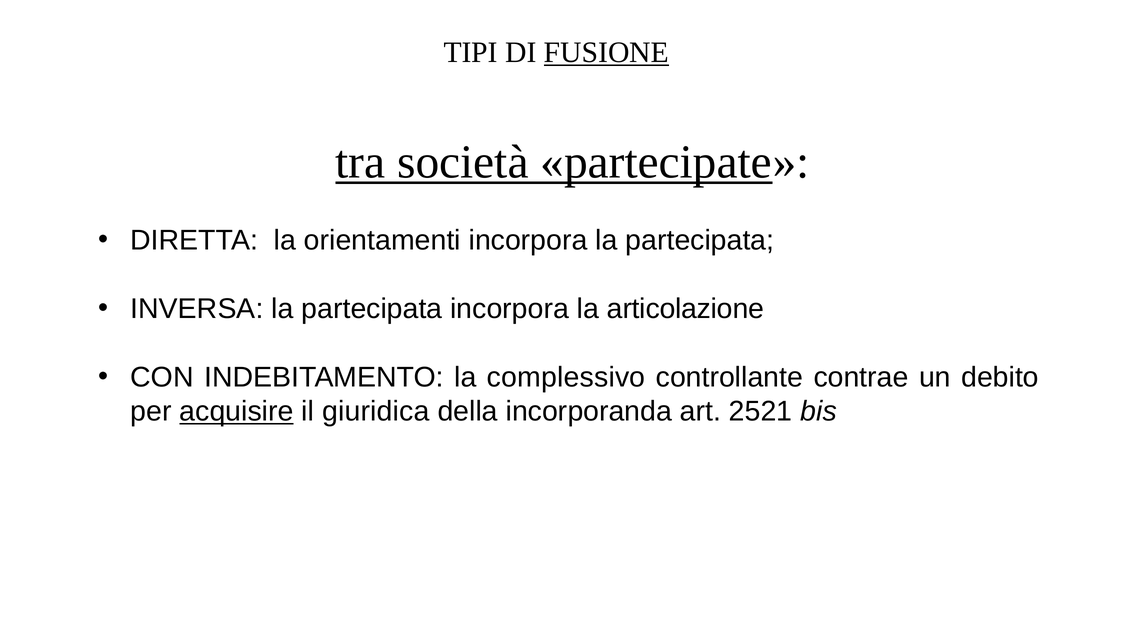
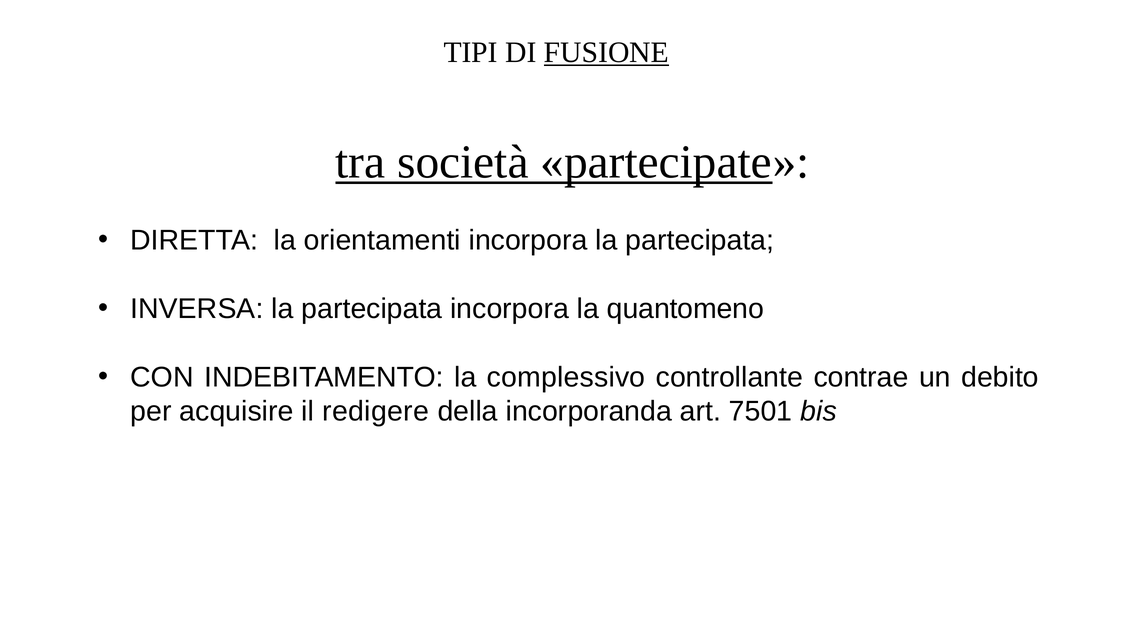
articolazione: articolazione -> quantomeno (685, 309)
acquisire underline: present -> none (236, 412)
giuridica: giuridica -> redigere (376, 412)
2521: 2521 -> 7501 (761, 412)
